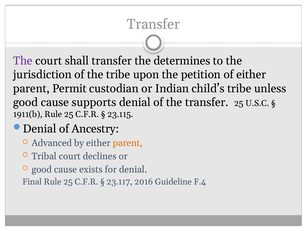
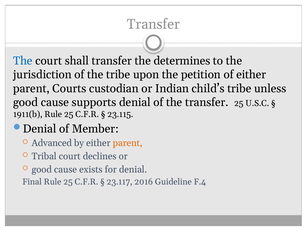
The colour: purple -> blue (23, 60)
Permit: Permit -> Courts (69, 88)
Ancestry: Ancestry -> Member (95, 128)
